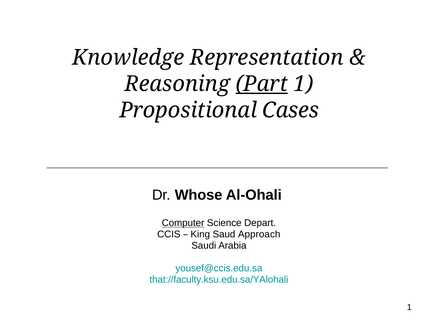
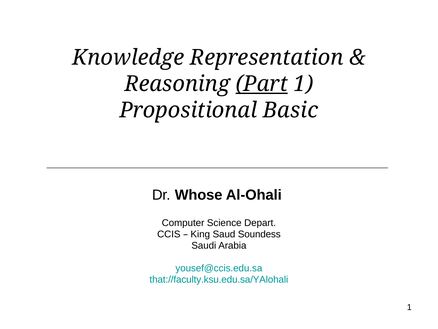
Cases: Cases -> Basic (290, 110)
Computer underline: present -> none (183, 223)
Approach: Approach -> Soundess (259, 234)
